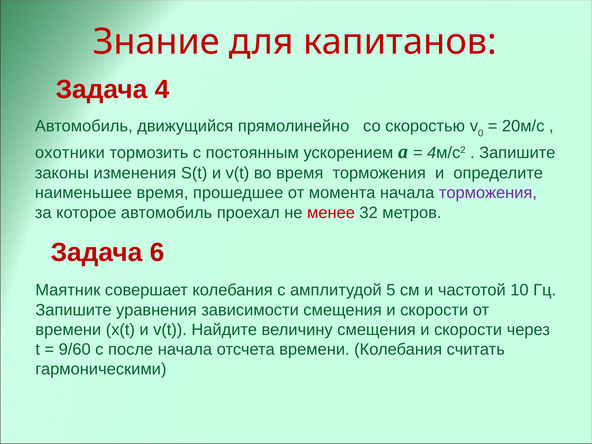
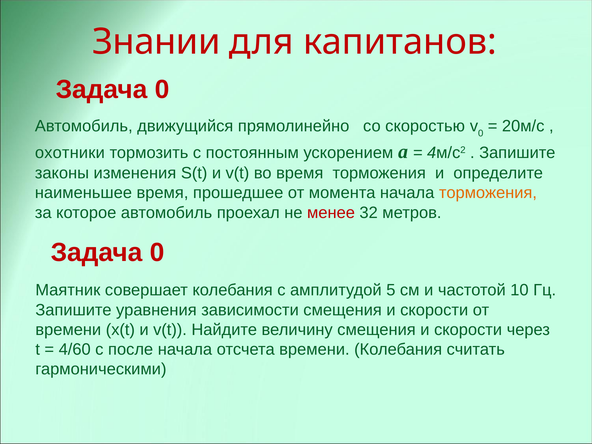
Знание: Знание -> Знании (156, 42)
4: 4 -> 0 (162, 90)
торможения colour: purple -> orange (488, 193)
6: 6 -> 0 (157, 252)
9/60: 9/60 -> 4/60 (75, 349)
